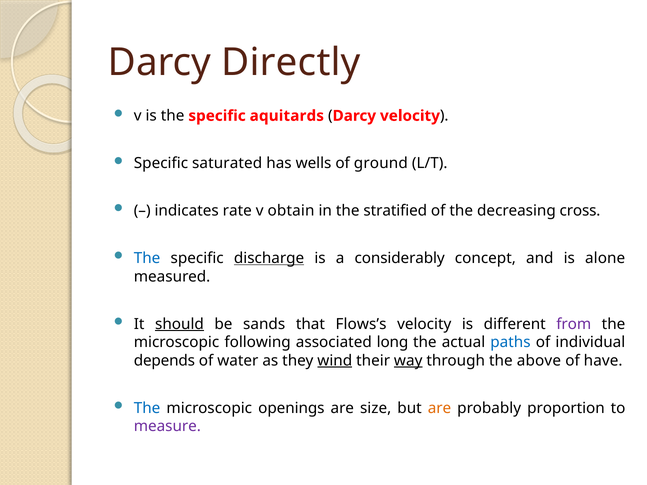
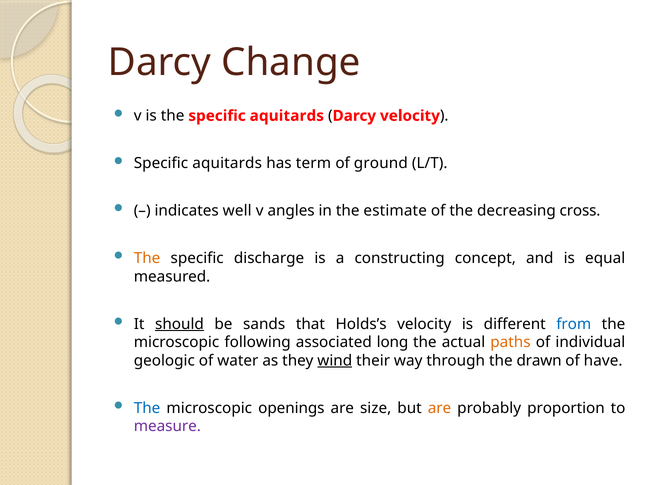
Directly: Directly -> Change (291, 63)
saturated: saturated -> aquitards (227, 163)
wells: wells -> term (313, 163)
rate: rate -> well (237, 211)
obtain: obtain -> angles (291, 211)
stratified: stratified -> estimate (395, 211)
The colour: blue -> orange (147, 258)
discharge underline: present -> none (269, 258)
considerably: considerably -> constructing (400, 258)
alone: alone -> equal (605, 258)
Flows’s: Flows’s -> Holds’s (361, 324)
from colour: purple -> blue (574, 324)
paths colour: blue -> orange (510, 342)
depends: depends -> geologic (164, 361)
way underline: present -> none (408, 361)
above: above -> drawn (539, 361)
